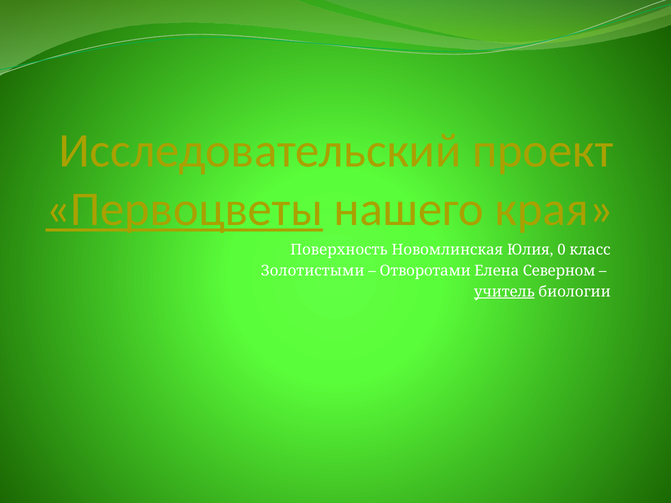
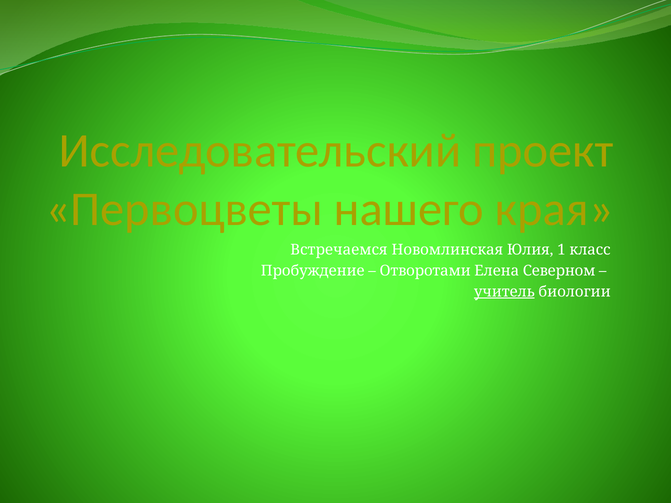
Первоцветы underline: present -> none (184, 209)
Поверхность: Поверхность -> Встречаемся (339, 250)
0: 0 -> 1 (561, 250)
Золотистыми: Золотистыми -> Пробуждение (313, 271)
